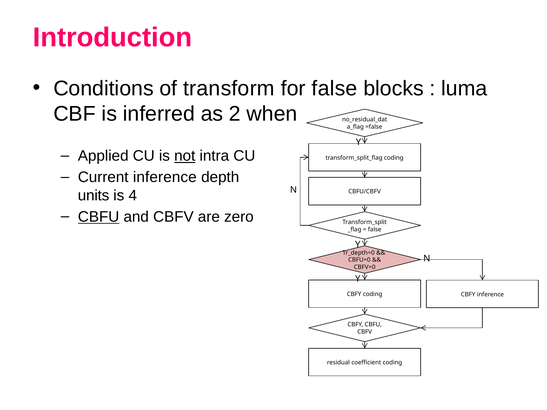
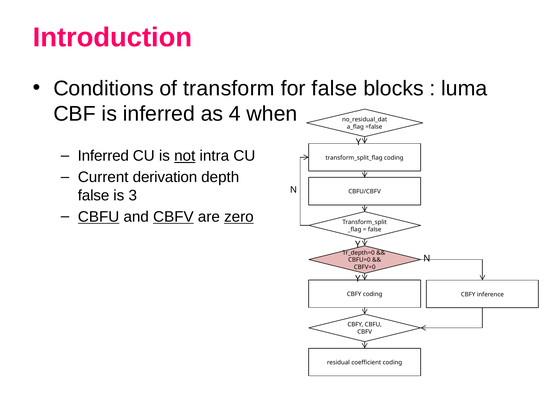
2: 2 -> 4 (235, 114)
Applied: Applied -> Inferred (103, 156)
Current inference: inference -> derivation (165, 177)
units: units -> false (94, 196)
4: 4 -> 3 (133, 196)
CBFV underline: none -> present (173, 217)
zero underline: none -> present (239, 217)
